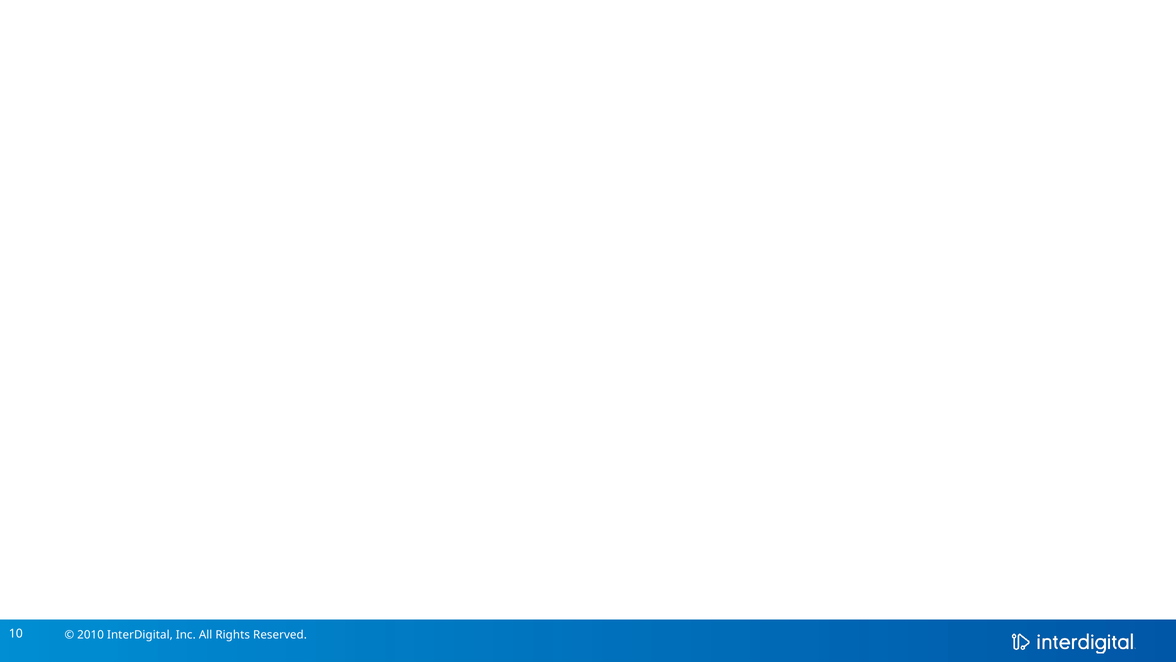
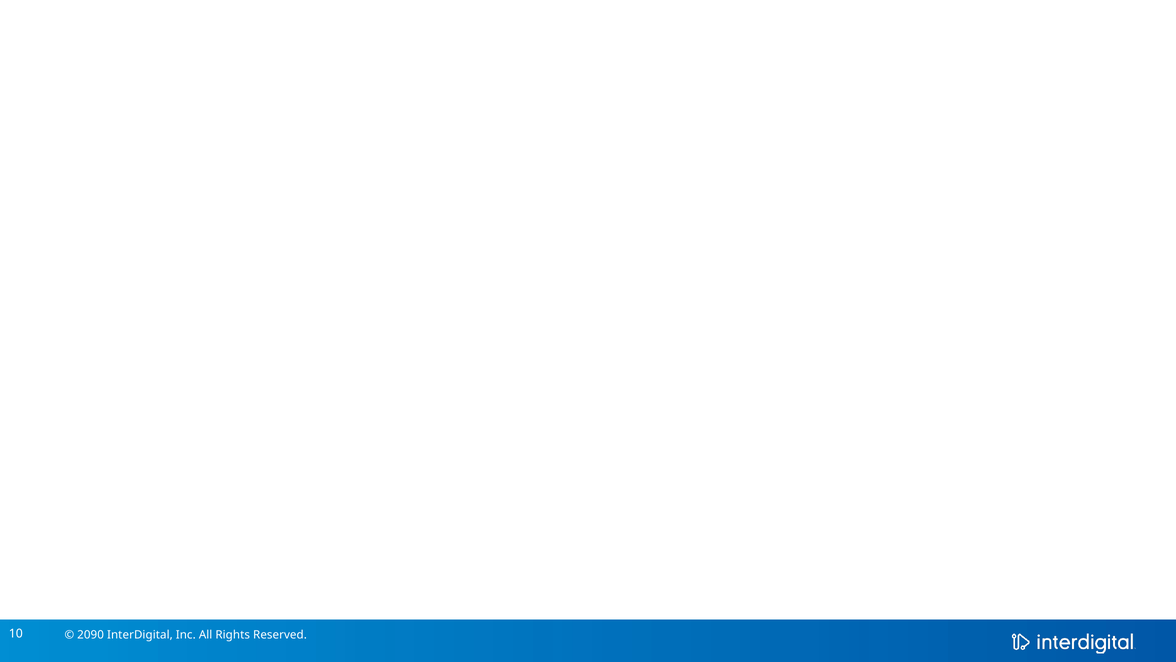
2010: 2010 -> 2090 (91, 634)
